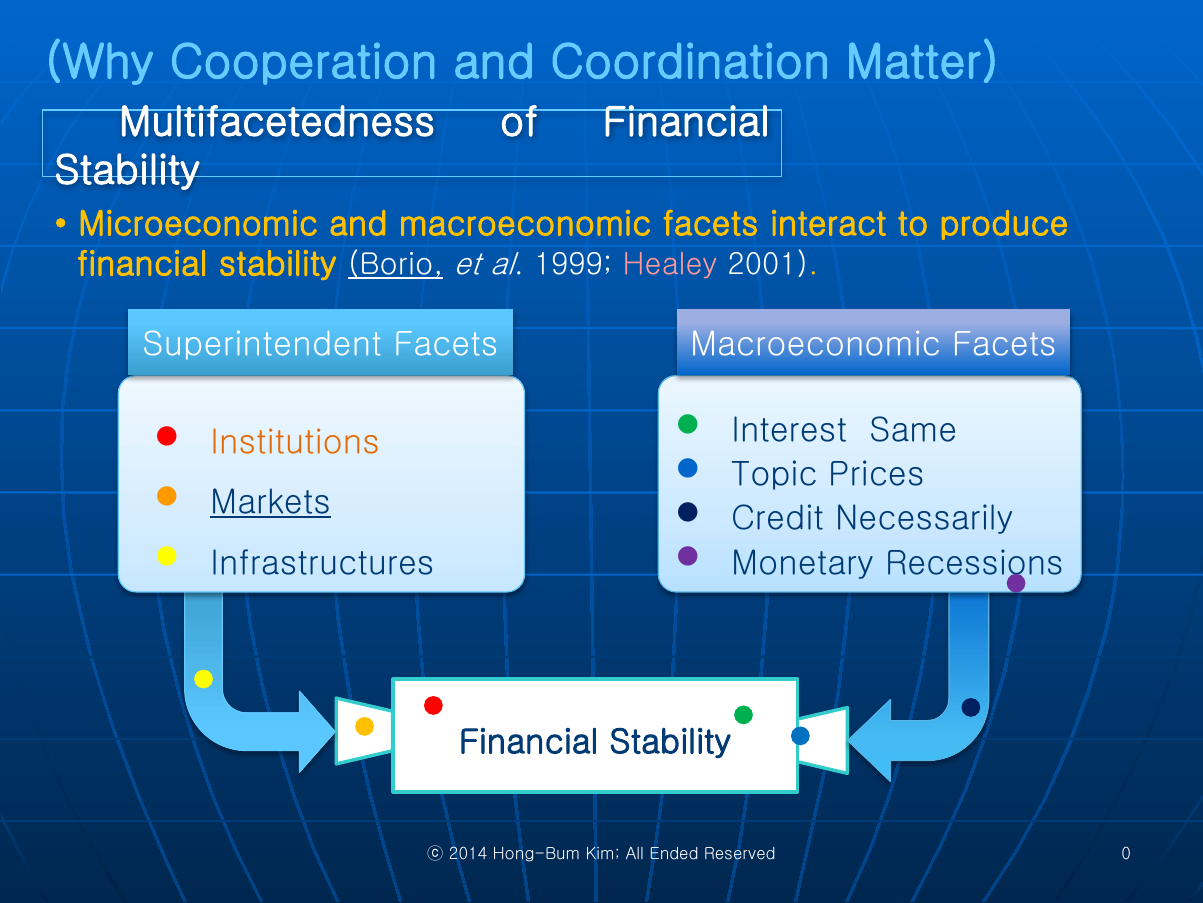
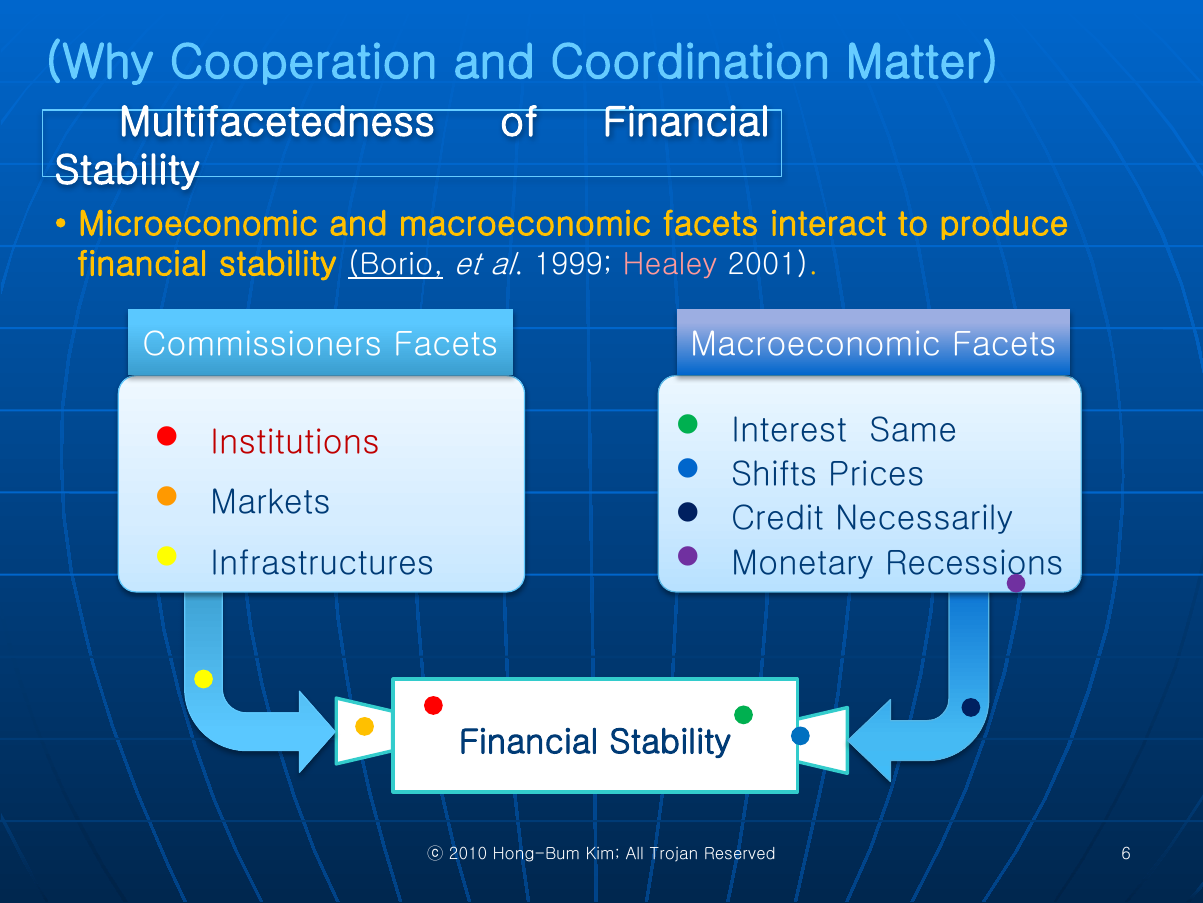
Superintendent: Superintendent -> Commissioners (262, 344)
Institutions colour: orange -> red (295, 442)
Topic: Topic -> Shifts (774, 474)
Markets underline: present -> none (270, 502)
2014: 2014 -> 2010 (468, 854)
Ended: Ended -> Trojan (674, 854)
0: 0 -> 6 (1126, 854)
